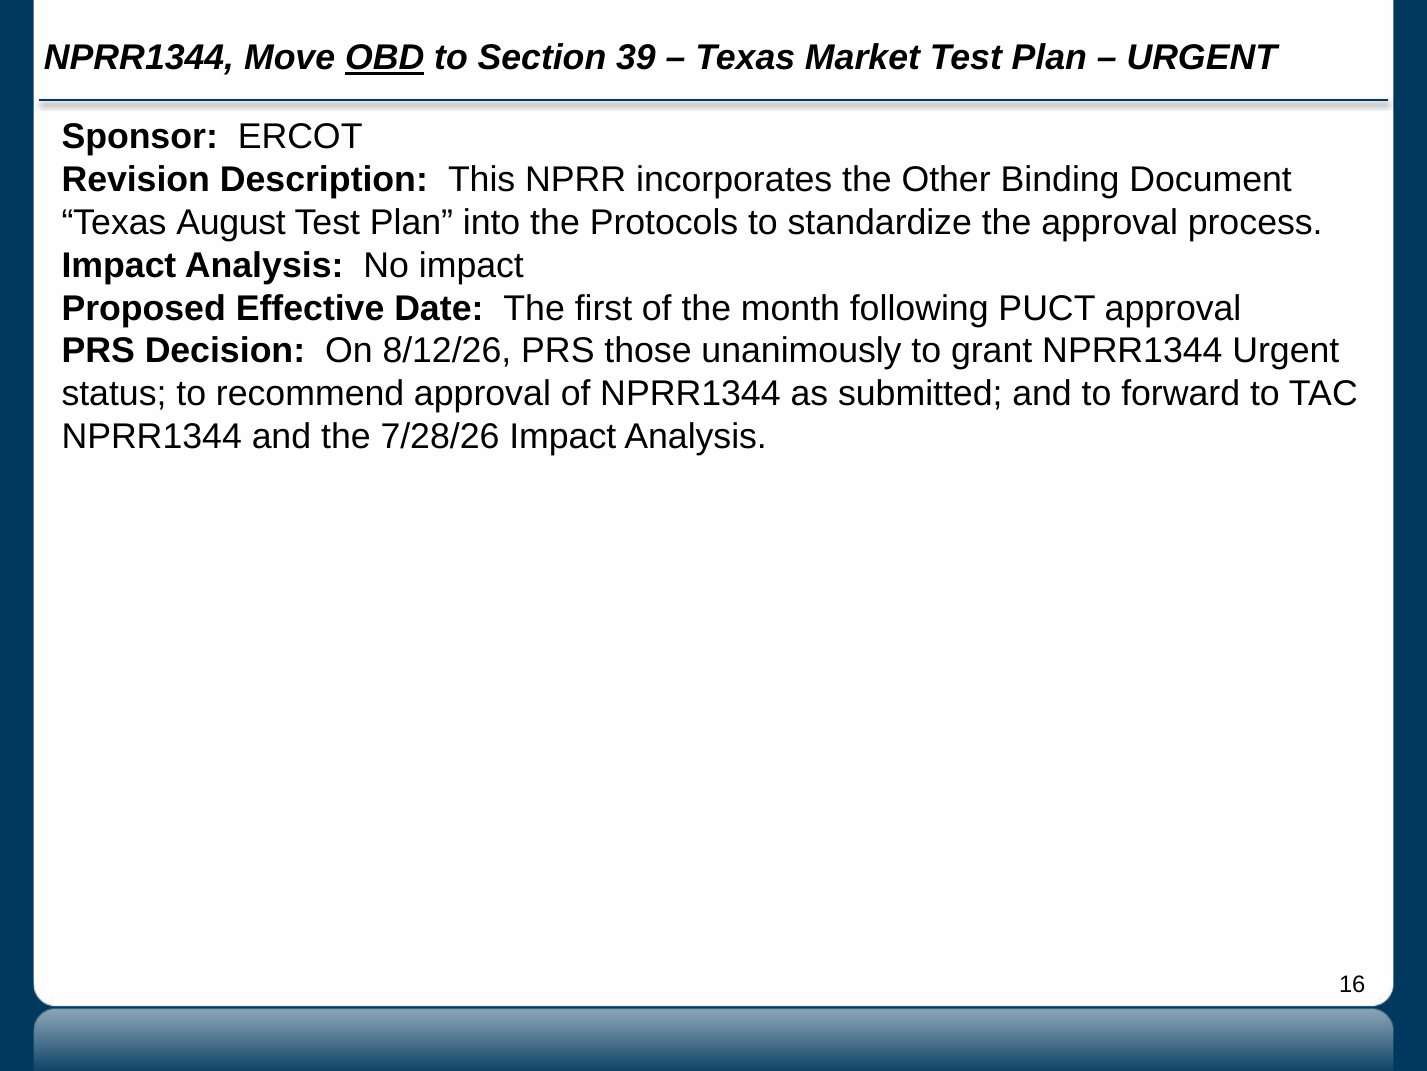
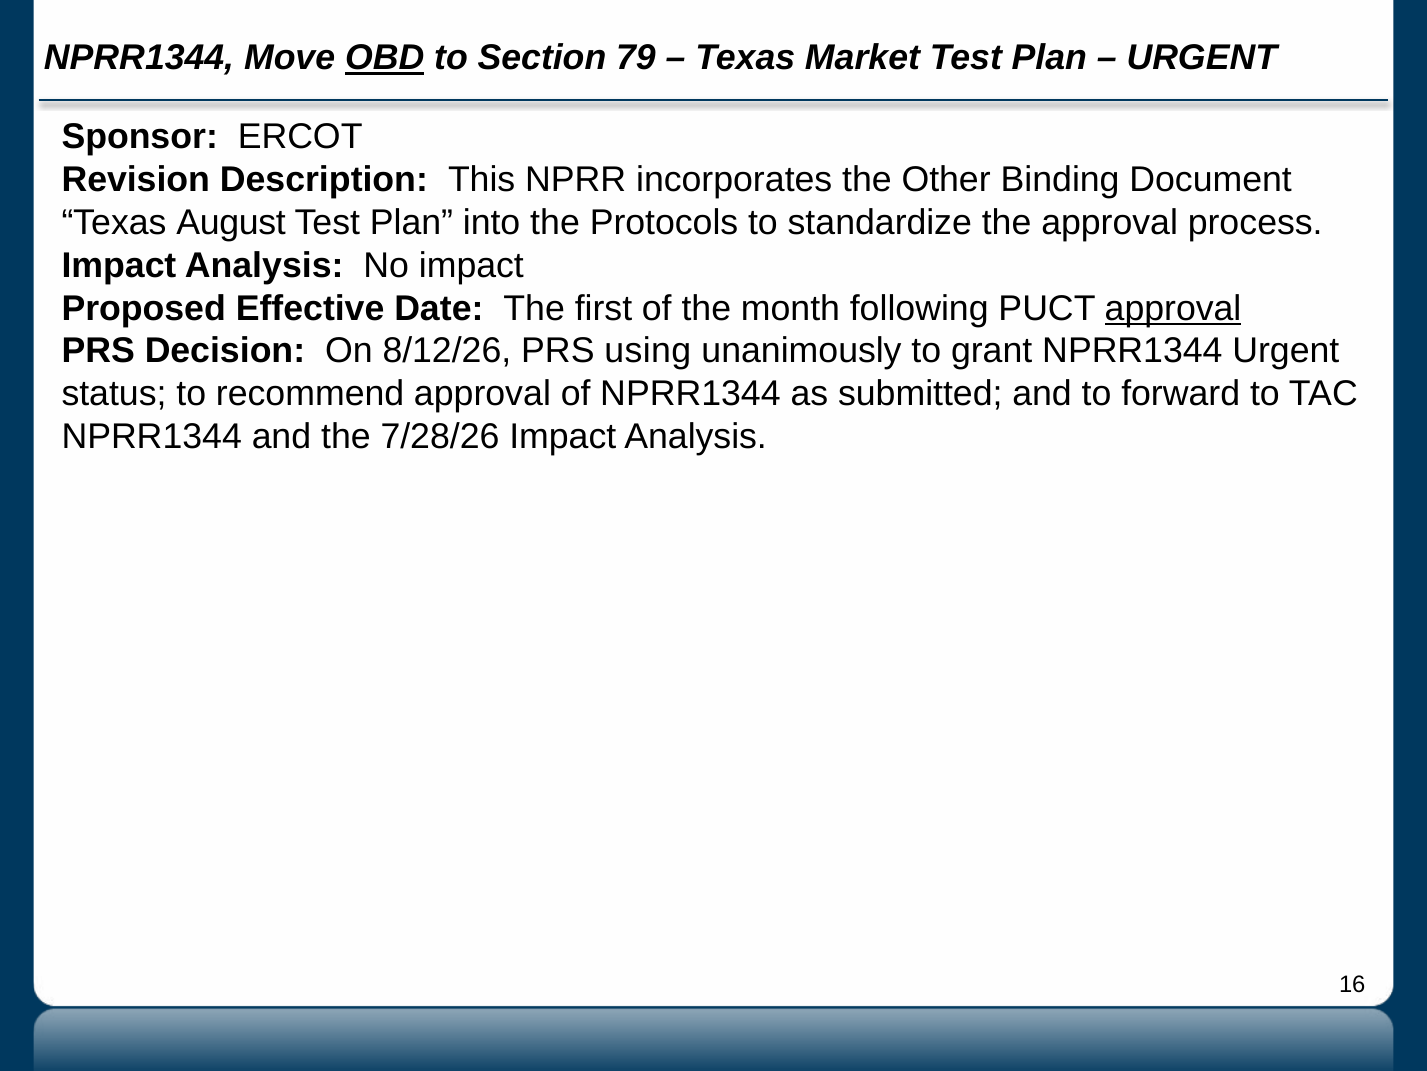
39: 39 -> 79 (636, 58)
approval underline: none -> present (1173, 308)
those: those -> using (648, 351)
